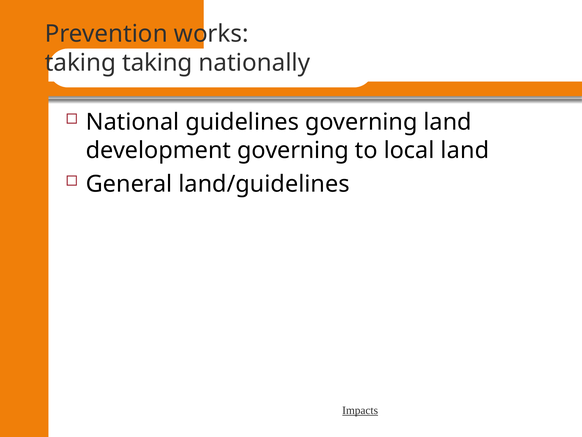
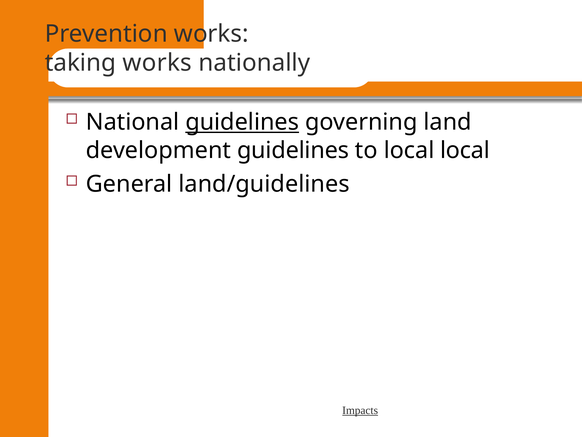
taking taking: taking -> works (157, 63)
guidelines underline: none -> present (242, 122)
development governing: governing -> guidelines (293, 150)
local land: land -> local (465, 150)
